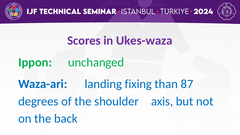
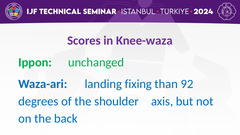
Ukes-waza: Ukes-waza -> Knee-waza (144, 41)
87: 87 -> 92 (187, 84)
